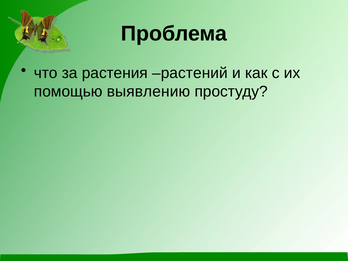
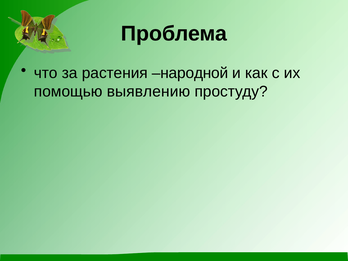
растений: растений -> народной (190, 73)
